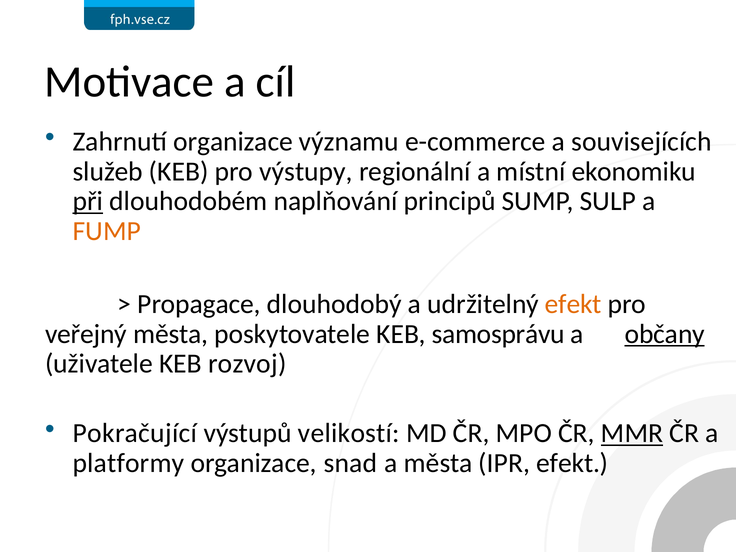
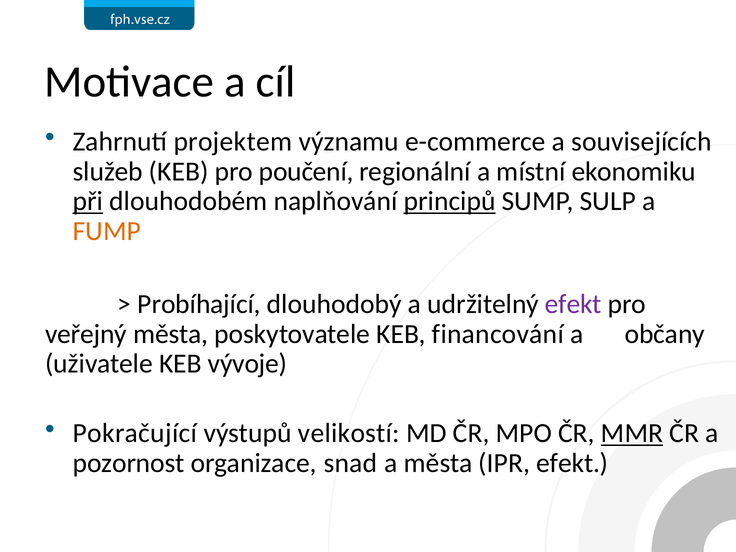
Zahrnutí organizace: organizace -> projektem (233, 142)
výstupy: výstupy -> poučení (306, 171)
principů underline: none -> present (450, 201)
Propagace: Propagace -> Probíhající (199, 304)
efekt colour: orange -> purple (573, 304)
samosprávu: samosprávu -> financování (498, 334)
občany underline: present -> none (665, 334)
rozvoj: rozvoj -> vývoje (247, 364)
platformy: platformy -> pozornost (129, 463)
